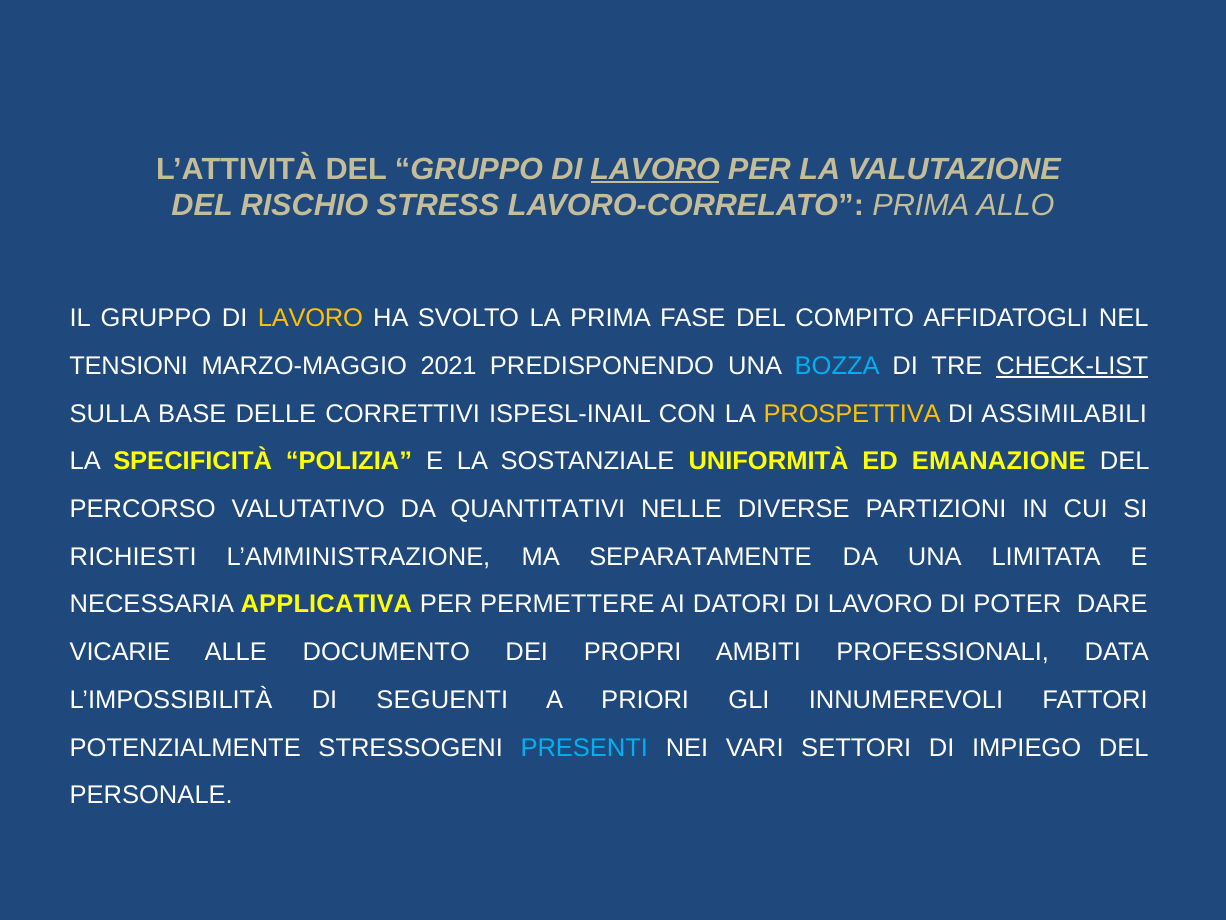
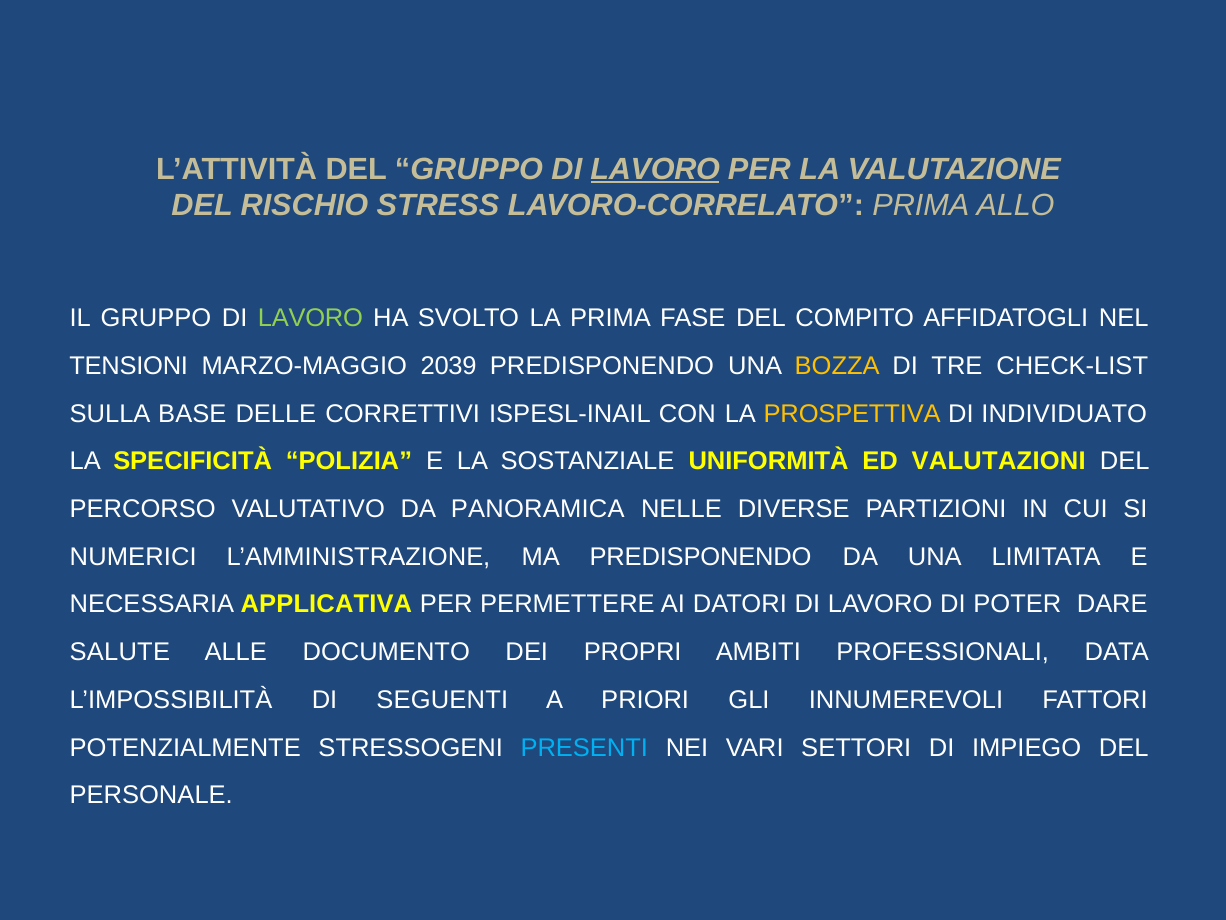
LAVORO colour: yellow -> light green (310, 318)
2021: 2021 -> 2039 (449, 366)
BOZZA colour: light blue -> yellow (837, 366)
CHECK-LIST underline: present -> none (1072, 366)
ASSIMILABILI: ASSIMILABILI -> INDIVIDUATO (1064, 413)
EMANAZIONE: EMANAZIONE -> VALUTAZIONI (999, 461)
QUANTITATIVI: QUANTITATIVI -> PANORAMICA (538, 509)
RICHIESTI: RICHIESTI -> NUMERICI (133, 556)
MA SEPARATAMENTE: SEPARATAMENTE -> PREDISPONENDO (701, 556)
VICARIE: VICARIE -> SALUTE (120, 652)
